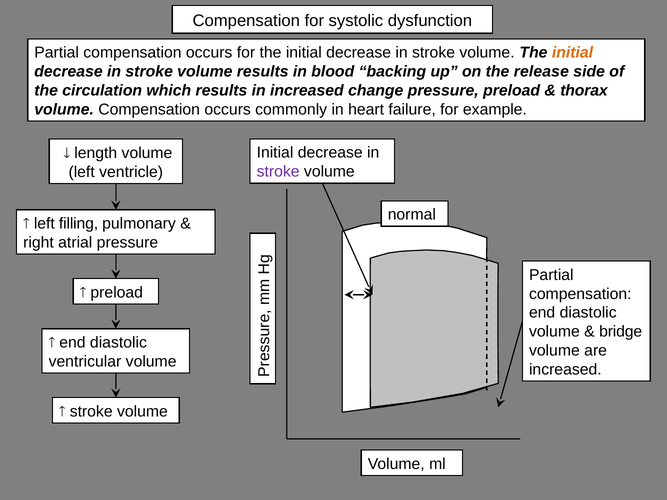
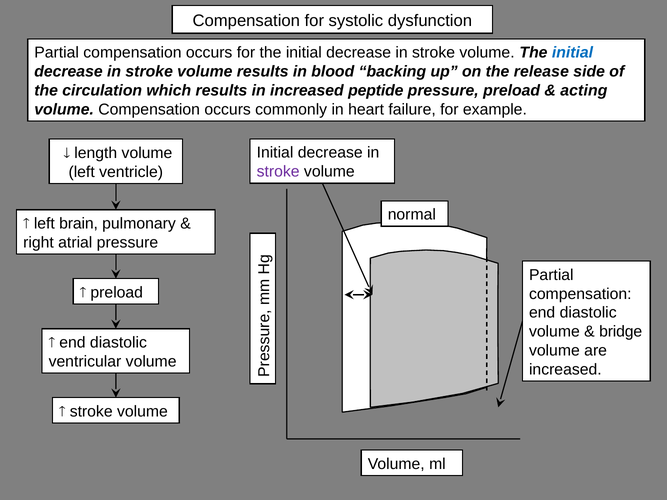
initial colour: orange -> blue (572, 53)
change: change -> peptide (376, 91)
thorax: thorax -> acting (584, 91)
filling: filling -> brain (79, 224)
